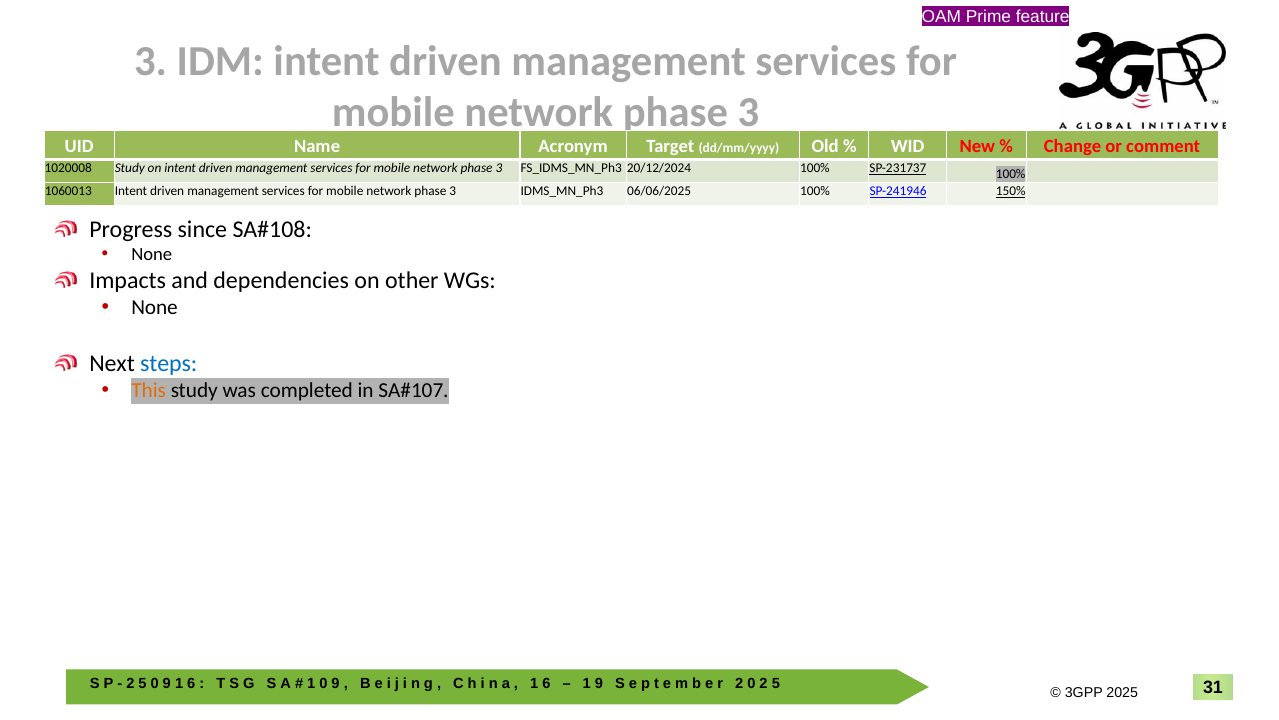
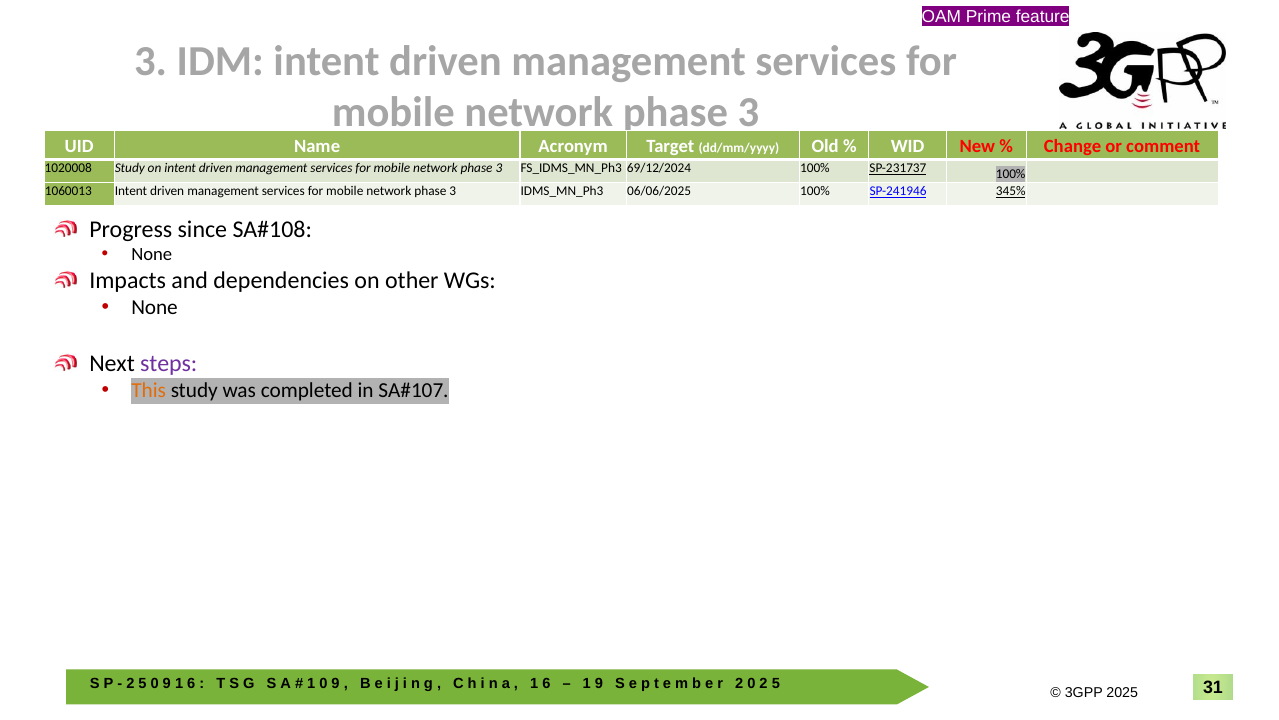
20/12/2024: 20/12/2024 -> 69/12/2024 (659, 168)
150%: 150% -> 345% (1011, 191)
steps colour: blue -> purple (169, 364)
